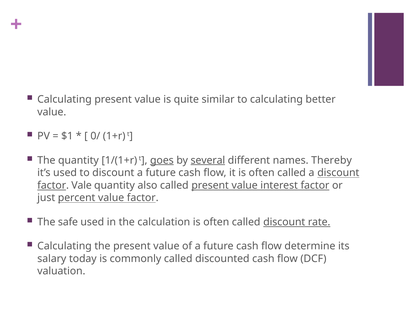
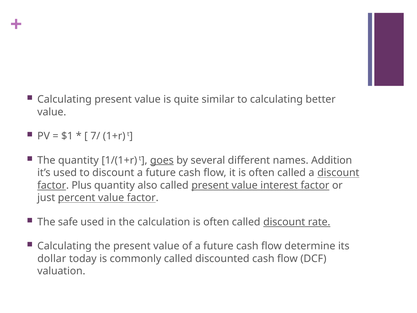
0/: 0/ -> 7/ (95, 136)
several underline: present -> none (208, 160)
Thereby: Thereby -> Addition (332, 160)
Vale: Vale -> Plus (82, 185)
salary: salary -> dollar (52, 258)
